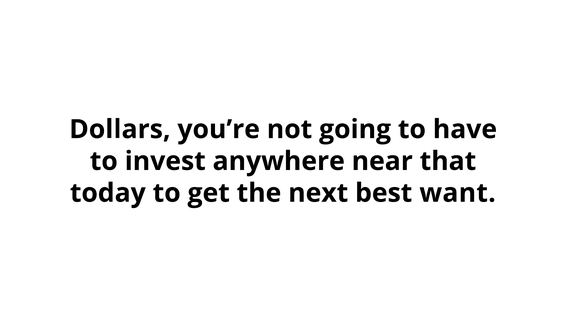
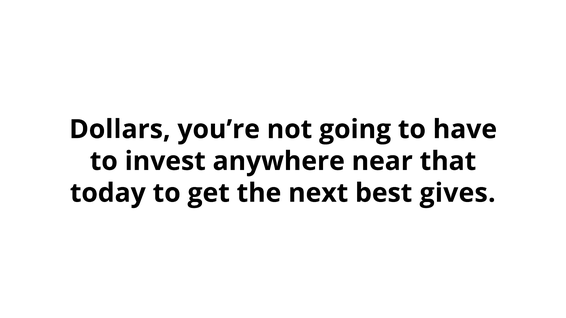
want: want -> gives (458, 193)
